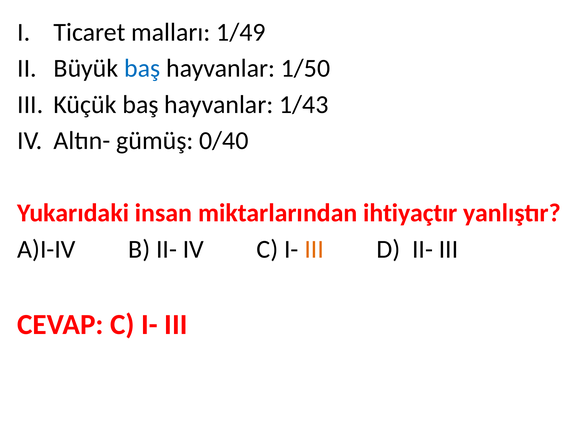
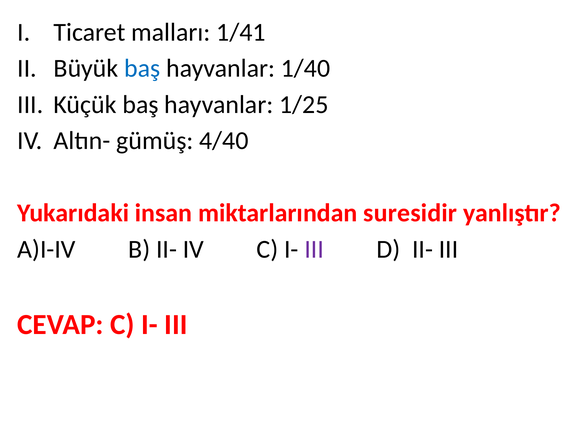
1/49: 1/49 -> 1/41 (241, 32)
1/50: 1/50 -> 1/40 (306, 68)
1/43: 1/43 -> 1/25 (304, 105)
0/40: 0/40 -> 4/40 (224, 141)
ihtiyaçtır: ihtiyaçtır -> suresidir (410, 213)
III colour: orange -> purple (314, 250)
